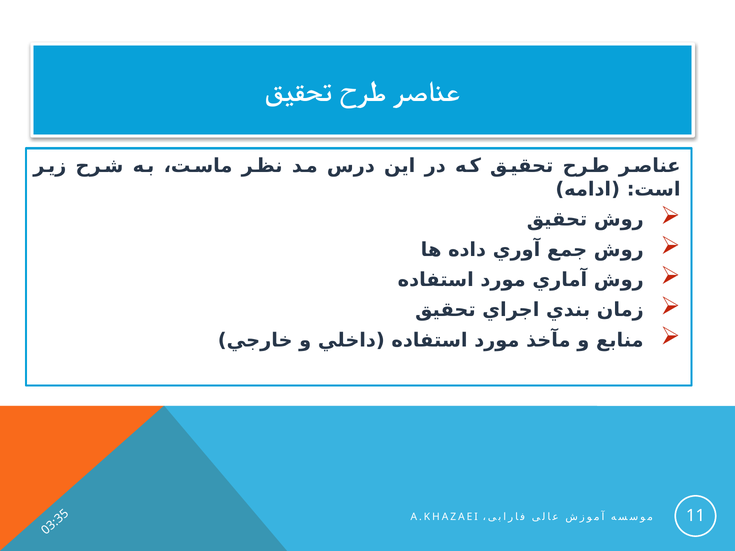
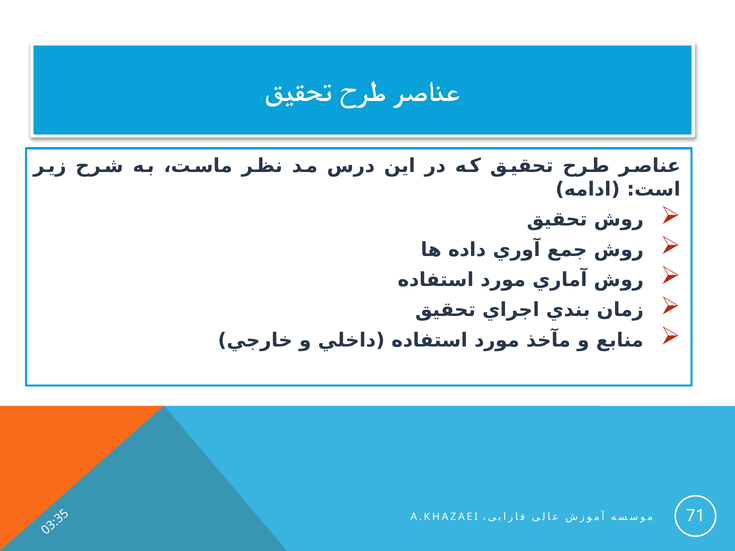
11: 11 -> 71 (696, 516)
